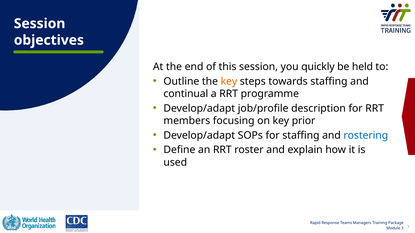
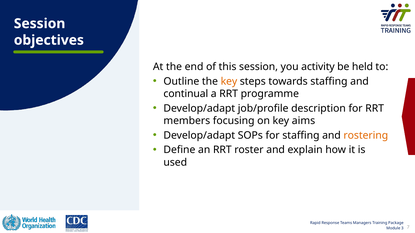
quickly: quickly -> activity (318, 67)
prior: prior -> aims (303, 121)
rostering colour: blue -> orange (366, 136)
